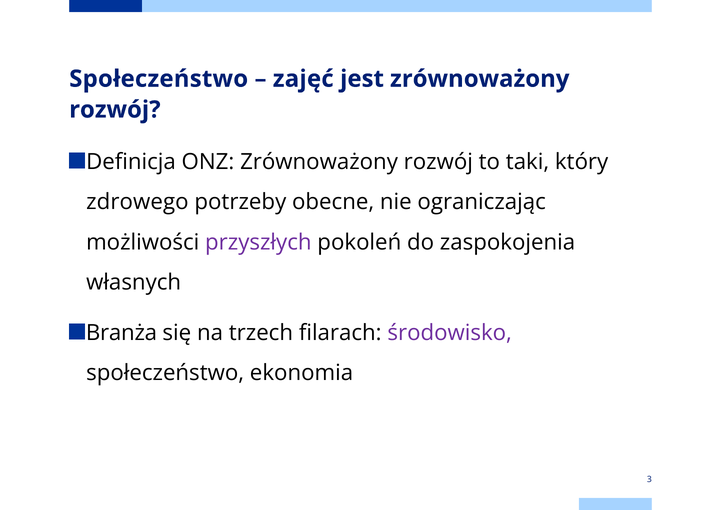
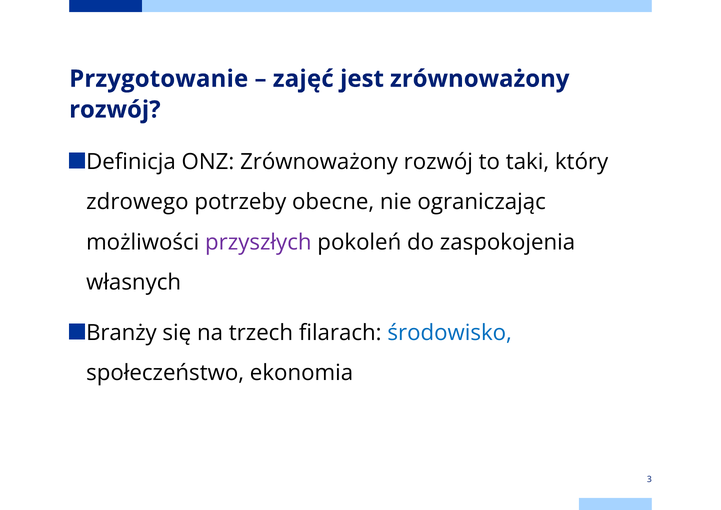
Społeczeństwo: Społeczeństwo -> Przygotowanie (159, 79)
Branża: Branża -> Branży (121, 333)
środowisko colour: purple -> blue (450, 333)
